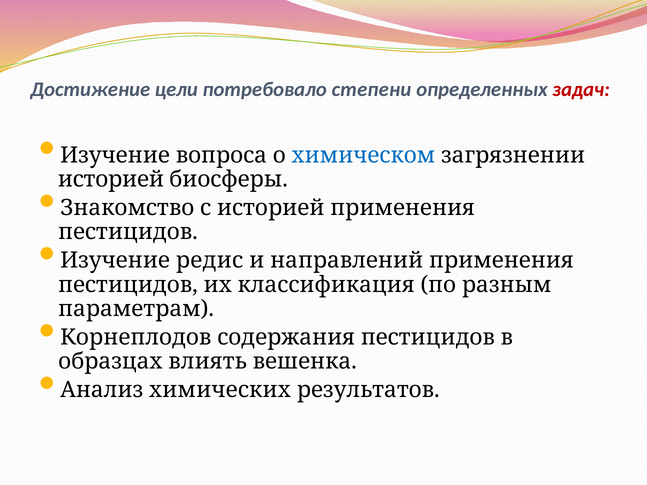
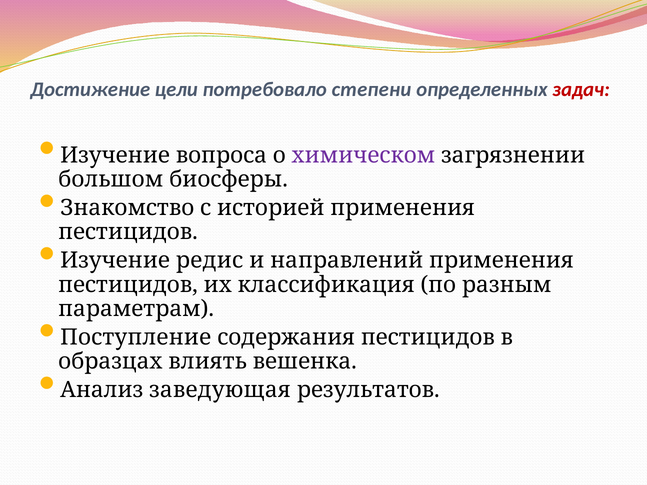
химическом colour: blue -> purple (363, 155)
историей: историей -> большом (111, 179)
Корнеплодов: Корнеплодов -> Поступление (136, 337)
химических: химических -> заведующая (220, 390)
